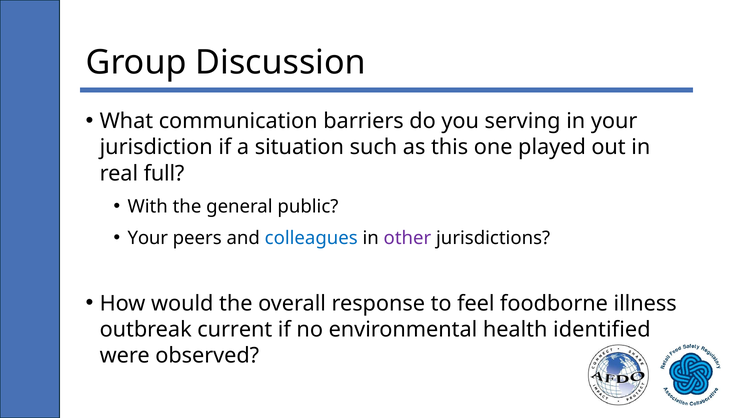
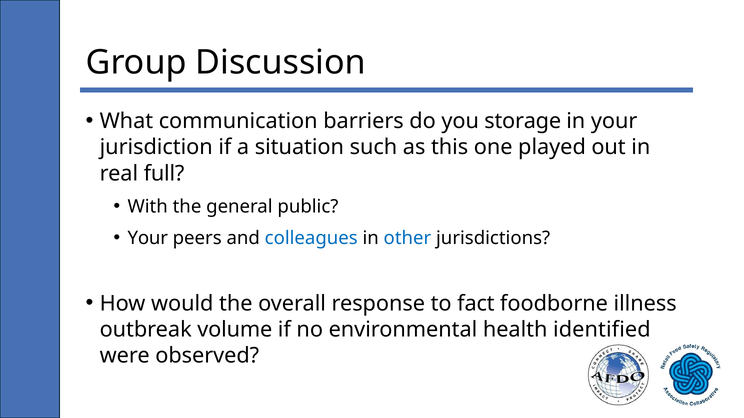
serving: serving -> storage (523, 121)
other colour: purple -> blue (407, 238)
feel: feel -> fact (476, 304)
current: current -> volume (235, 330)
